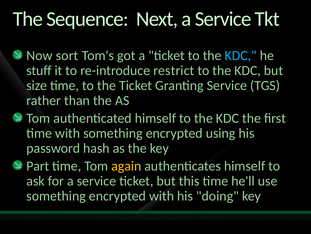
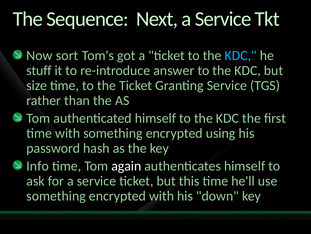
restrict: restrict -> answer (174, 70)
Part: Part -> Info (38, 165)
again colour: yellow -> white (126, 165)
doing: doing -> down (217, 195)
